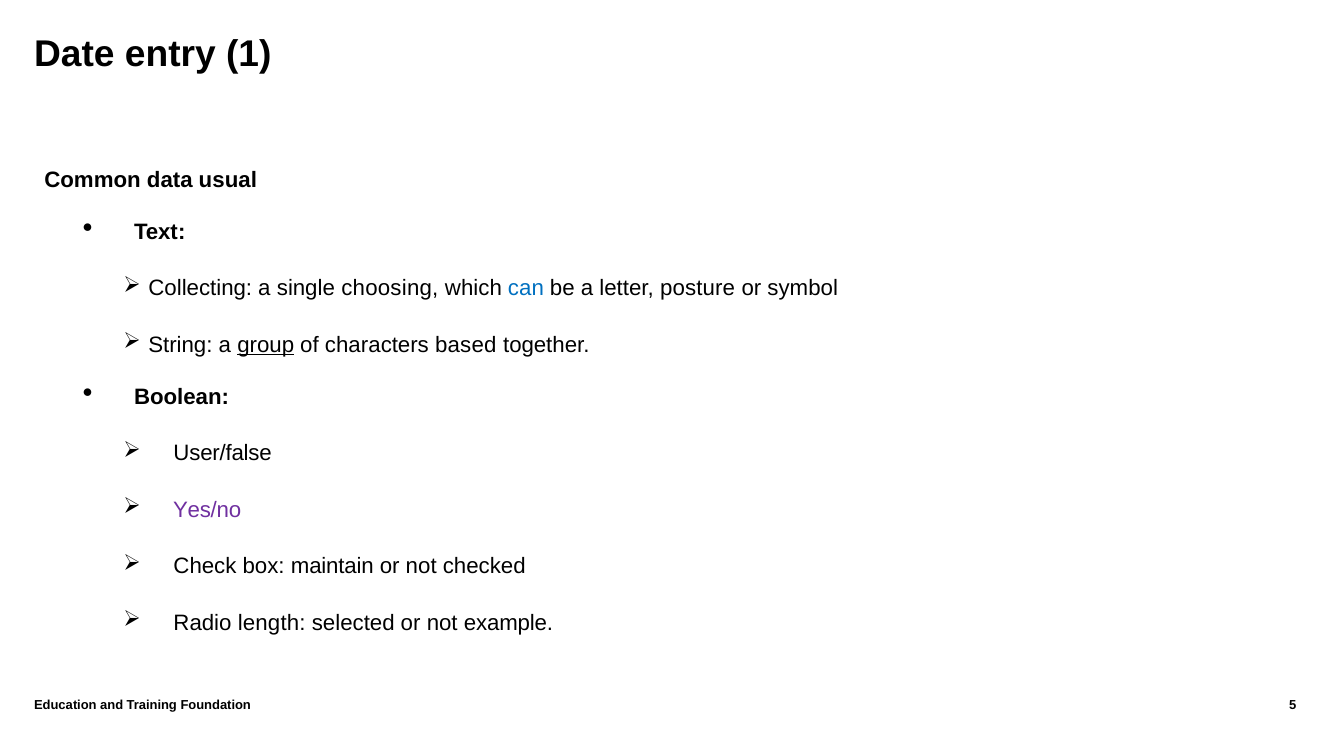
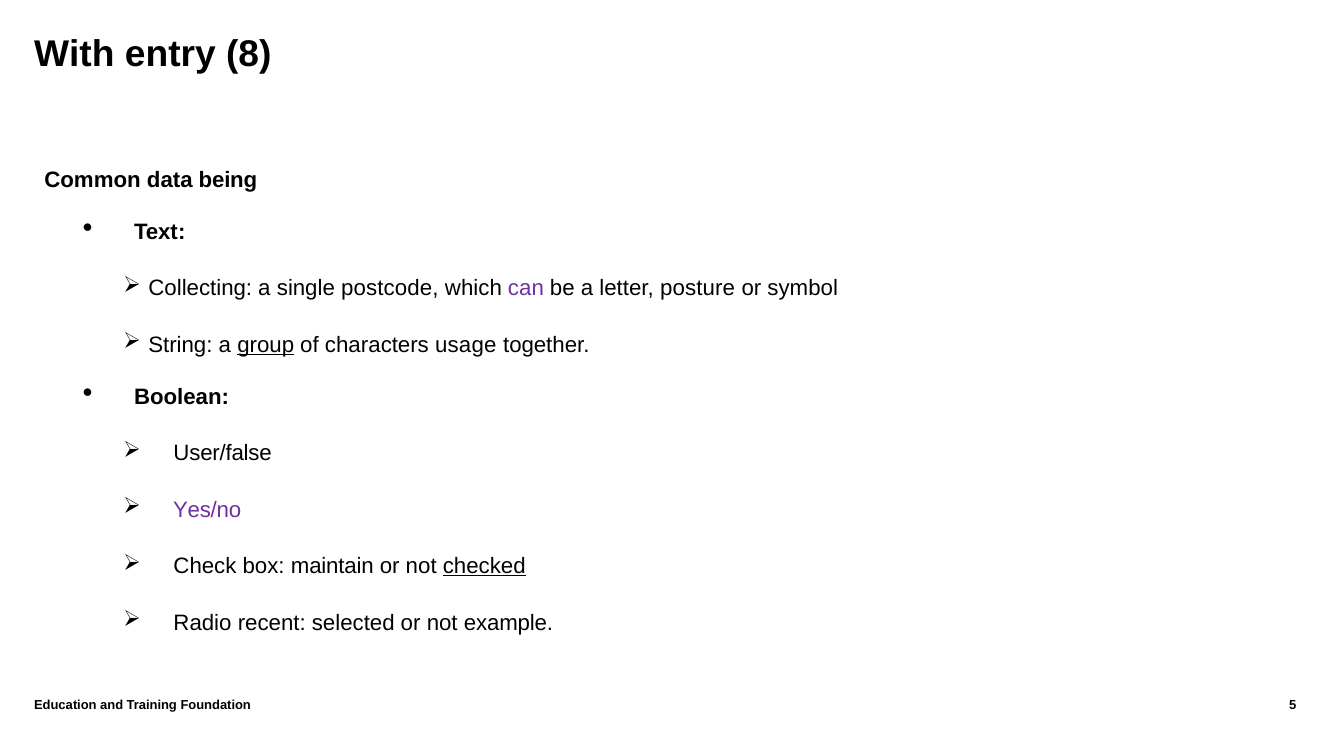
Date: Date -> With (74, 54)
1: 1 -> 8 (249, 54)
usual: usual -> being (228, 180)
choosing: choosing -> postcode (390, 288)
can colour: blue -> purple (526, 288)
based: based -> usage (466, 345)
checked underline: none -> present (484, 566)
length: length -> recent (272, 623)
